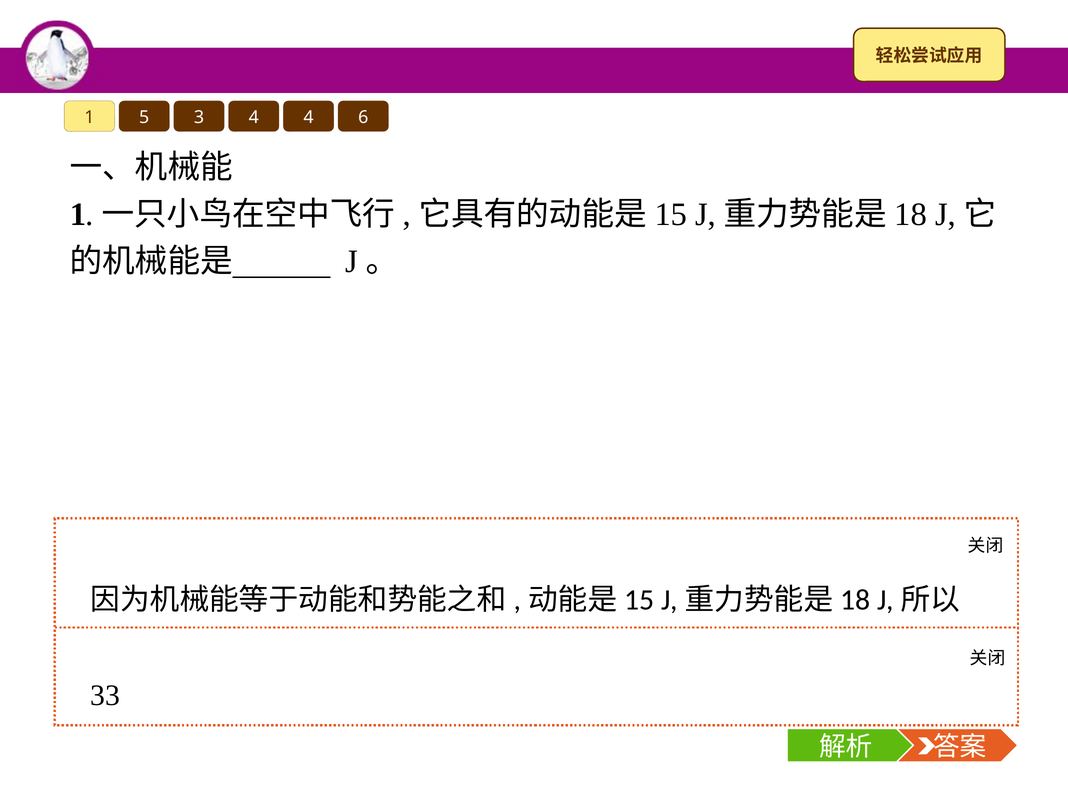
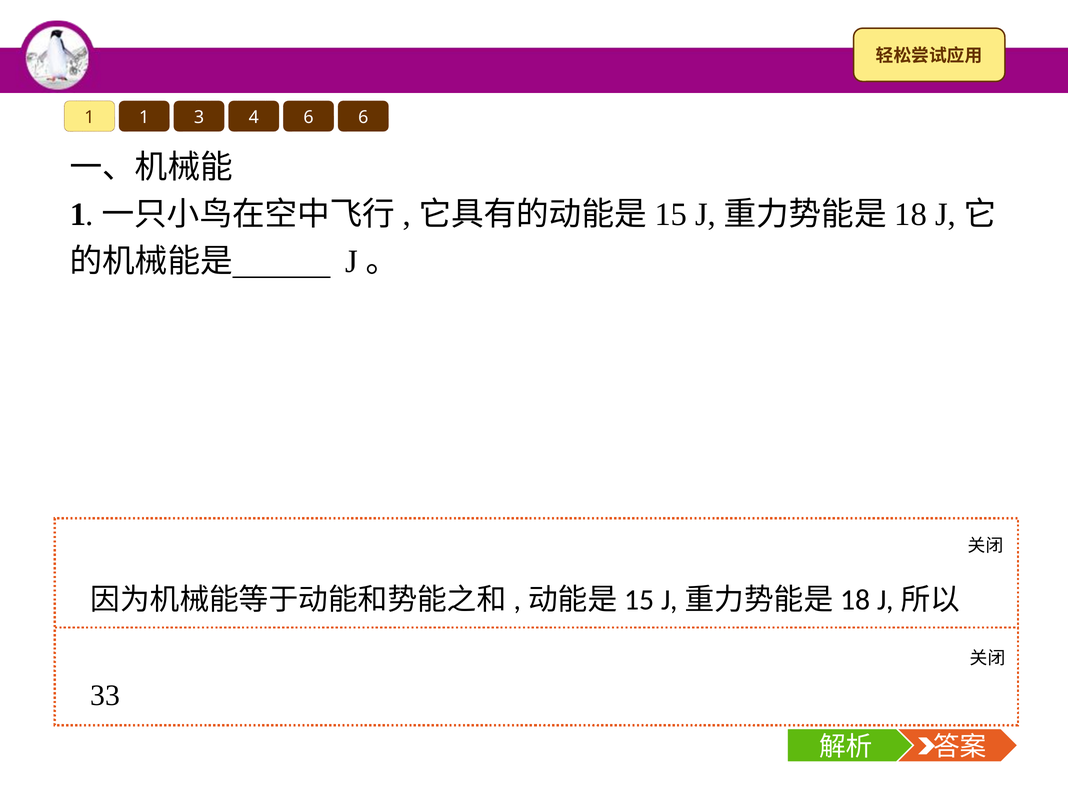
1 5: 5 -> 1 (144, 117)
4 4: 4 -> 6 (308, 117)
